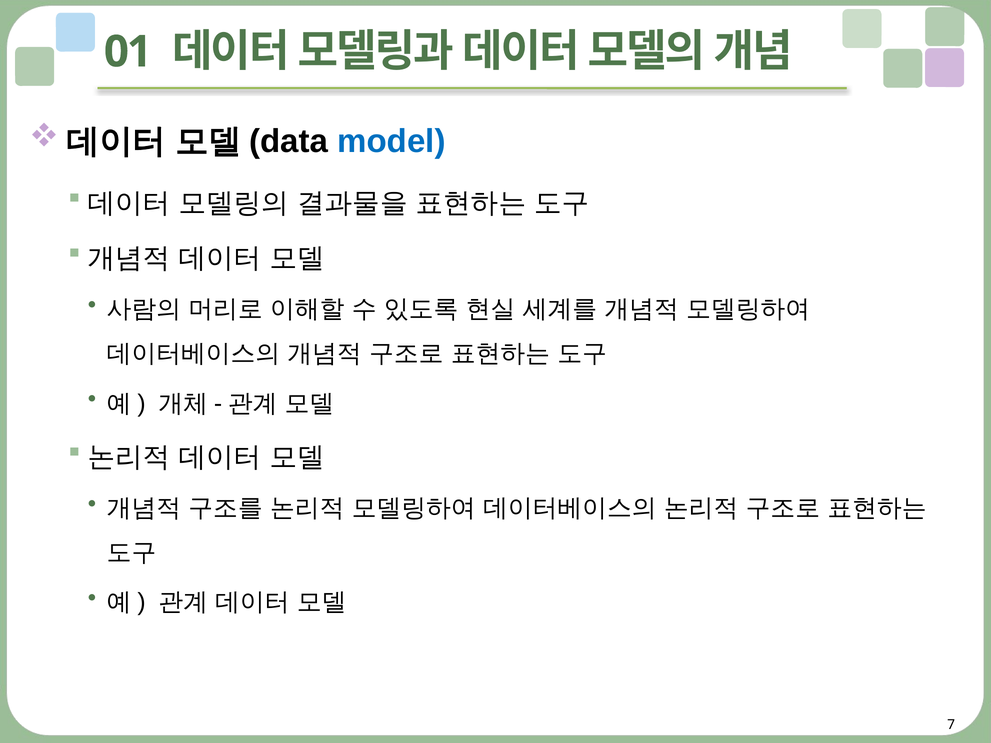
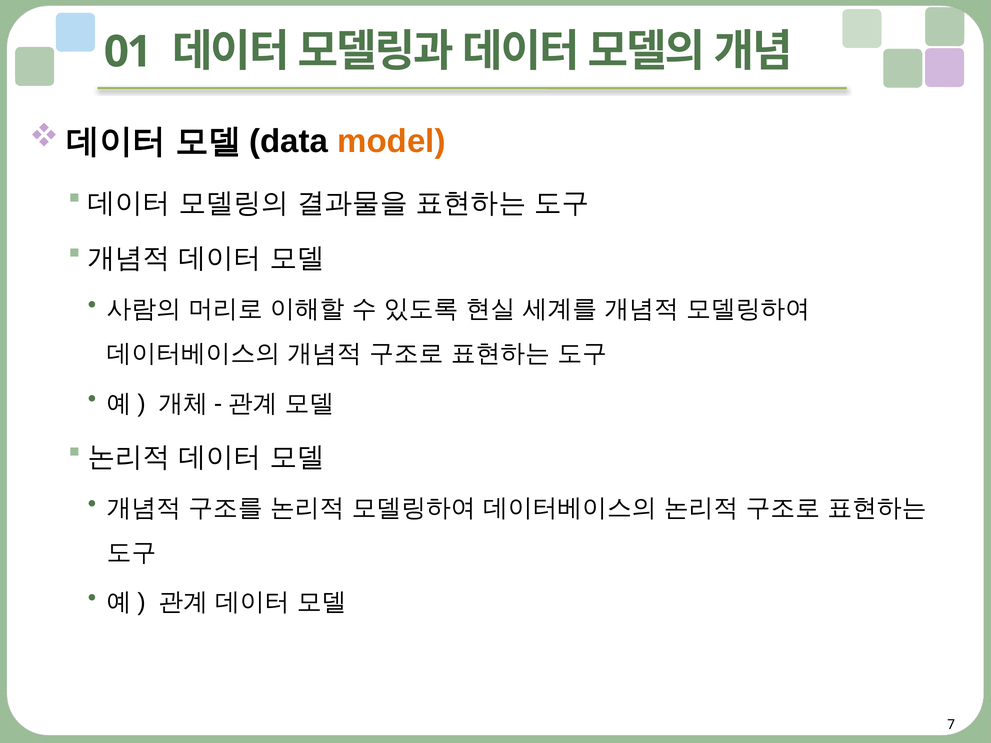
model colour: blue -> orange (391, 141)
